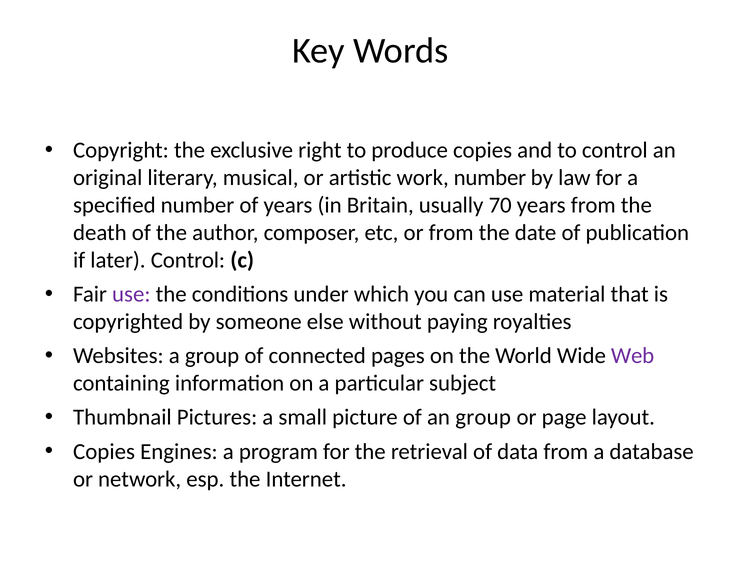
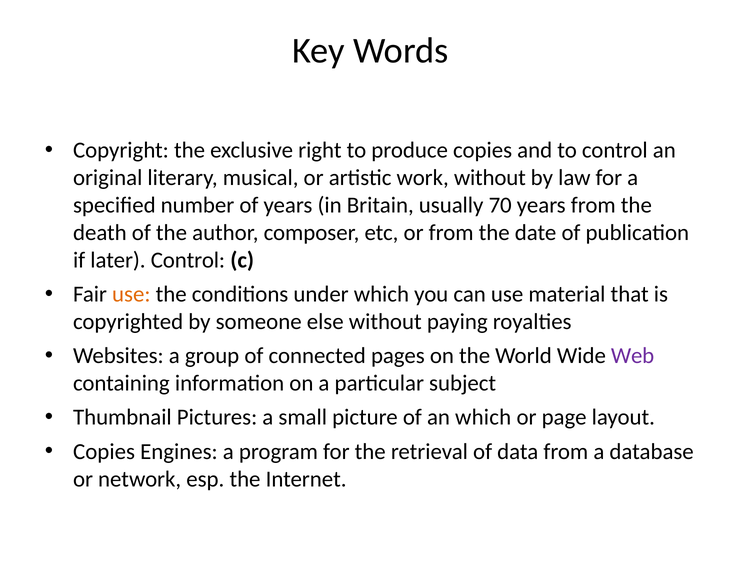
work number: number -> without (490, 178)
use colour: purple -> orange (131, 294)
an group: group -> which (483, 417)
